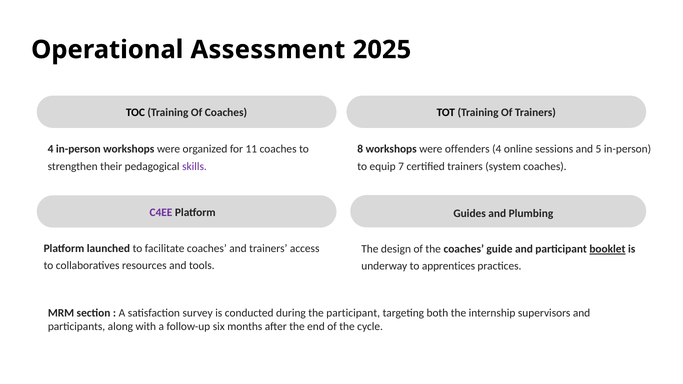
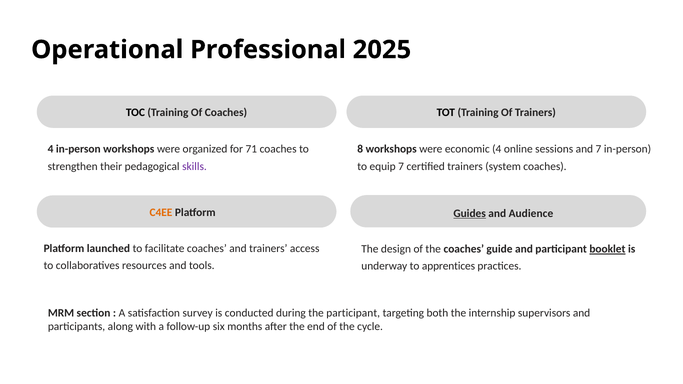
Assessment: Assessment -> Professional (268, 50)
11: 11 -> 71 (251, 149)
offenders: offenders -> economic (467, 149)
and 5: 5 -> 7 (598, 149)
C4EE colour: purple -> orange (161, 213)
Guides underline: none -> present (470, 214)
Plumbing: Plumbing -> Audience (531, 214)
